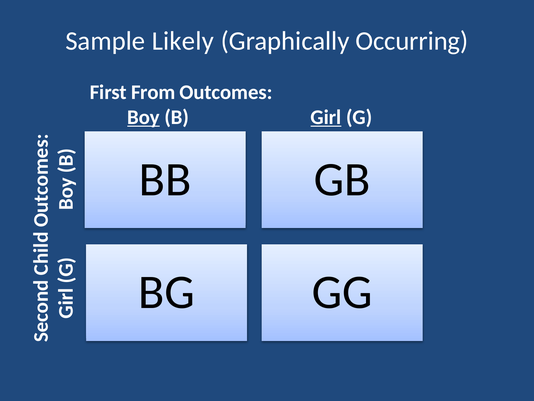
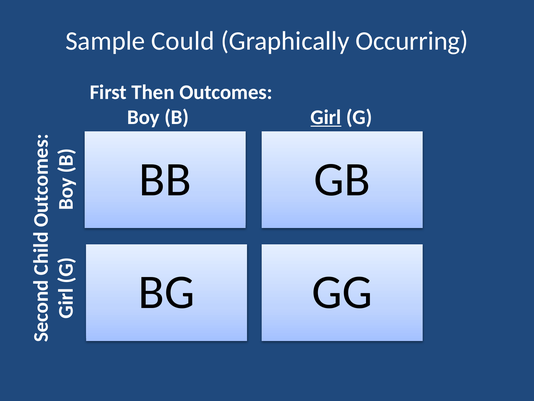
Likely: Likely -> Could (183, 41)
From: From -> Then (153, 92)
Boy underline: present -> none (144, 117)
